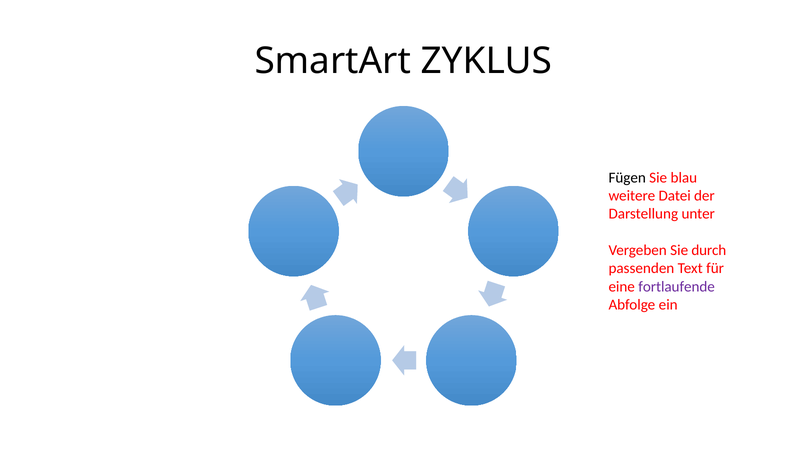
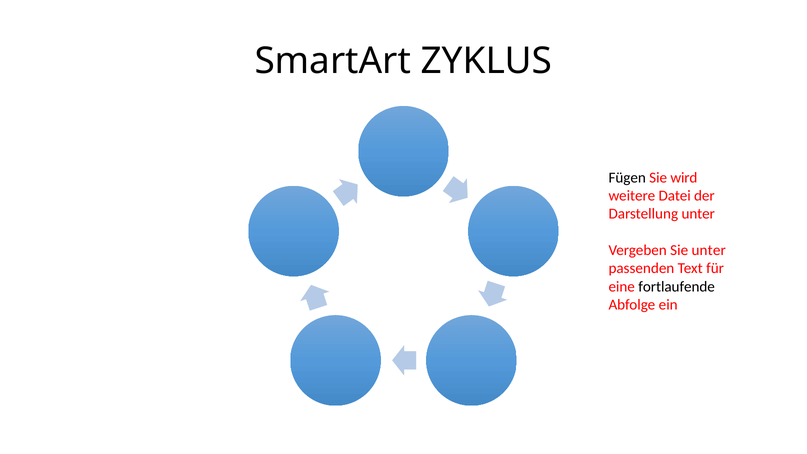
blau: blau -> wird (684, 178)
Sie durch: durch -> unter (709, 250)
fortlaufende colour: purple -> black (677, 287)
